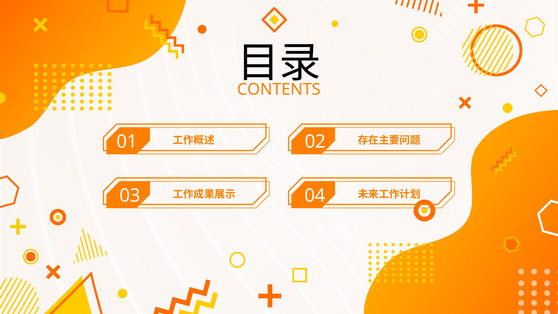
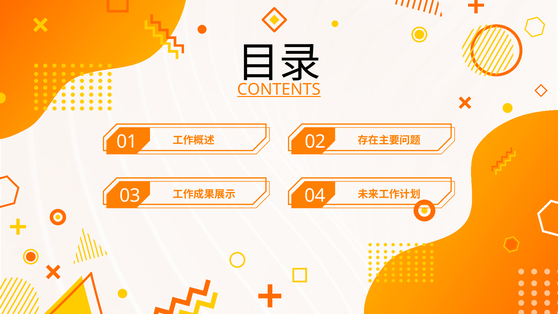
CONTENTS underline: none -> present (279, 89)
